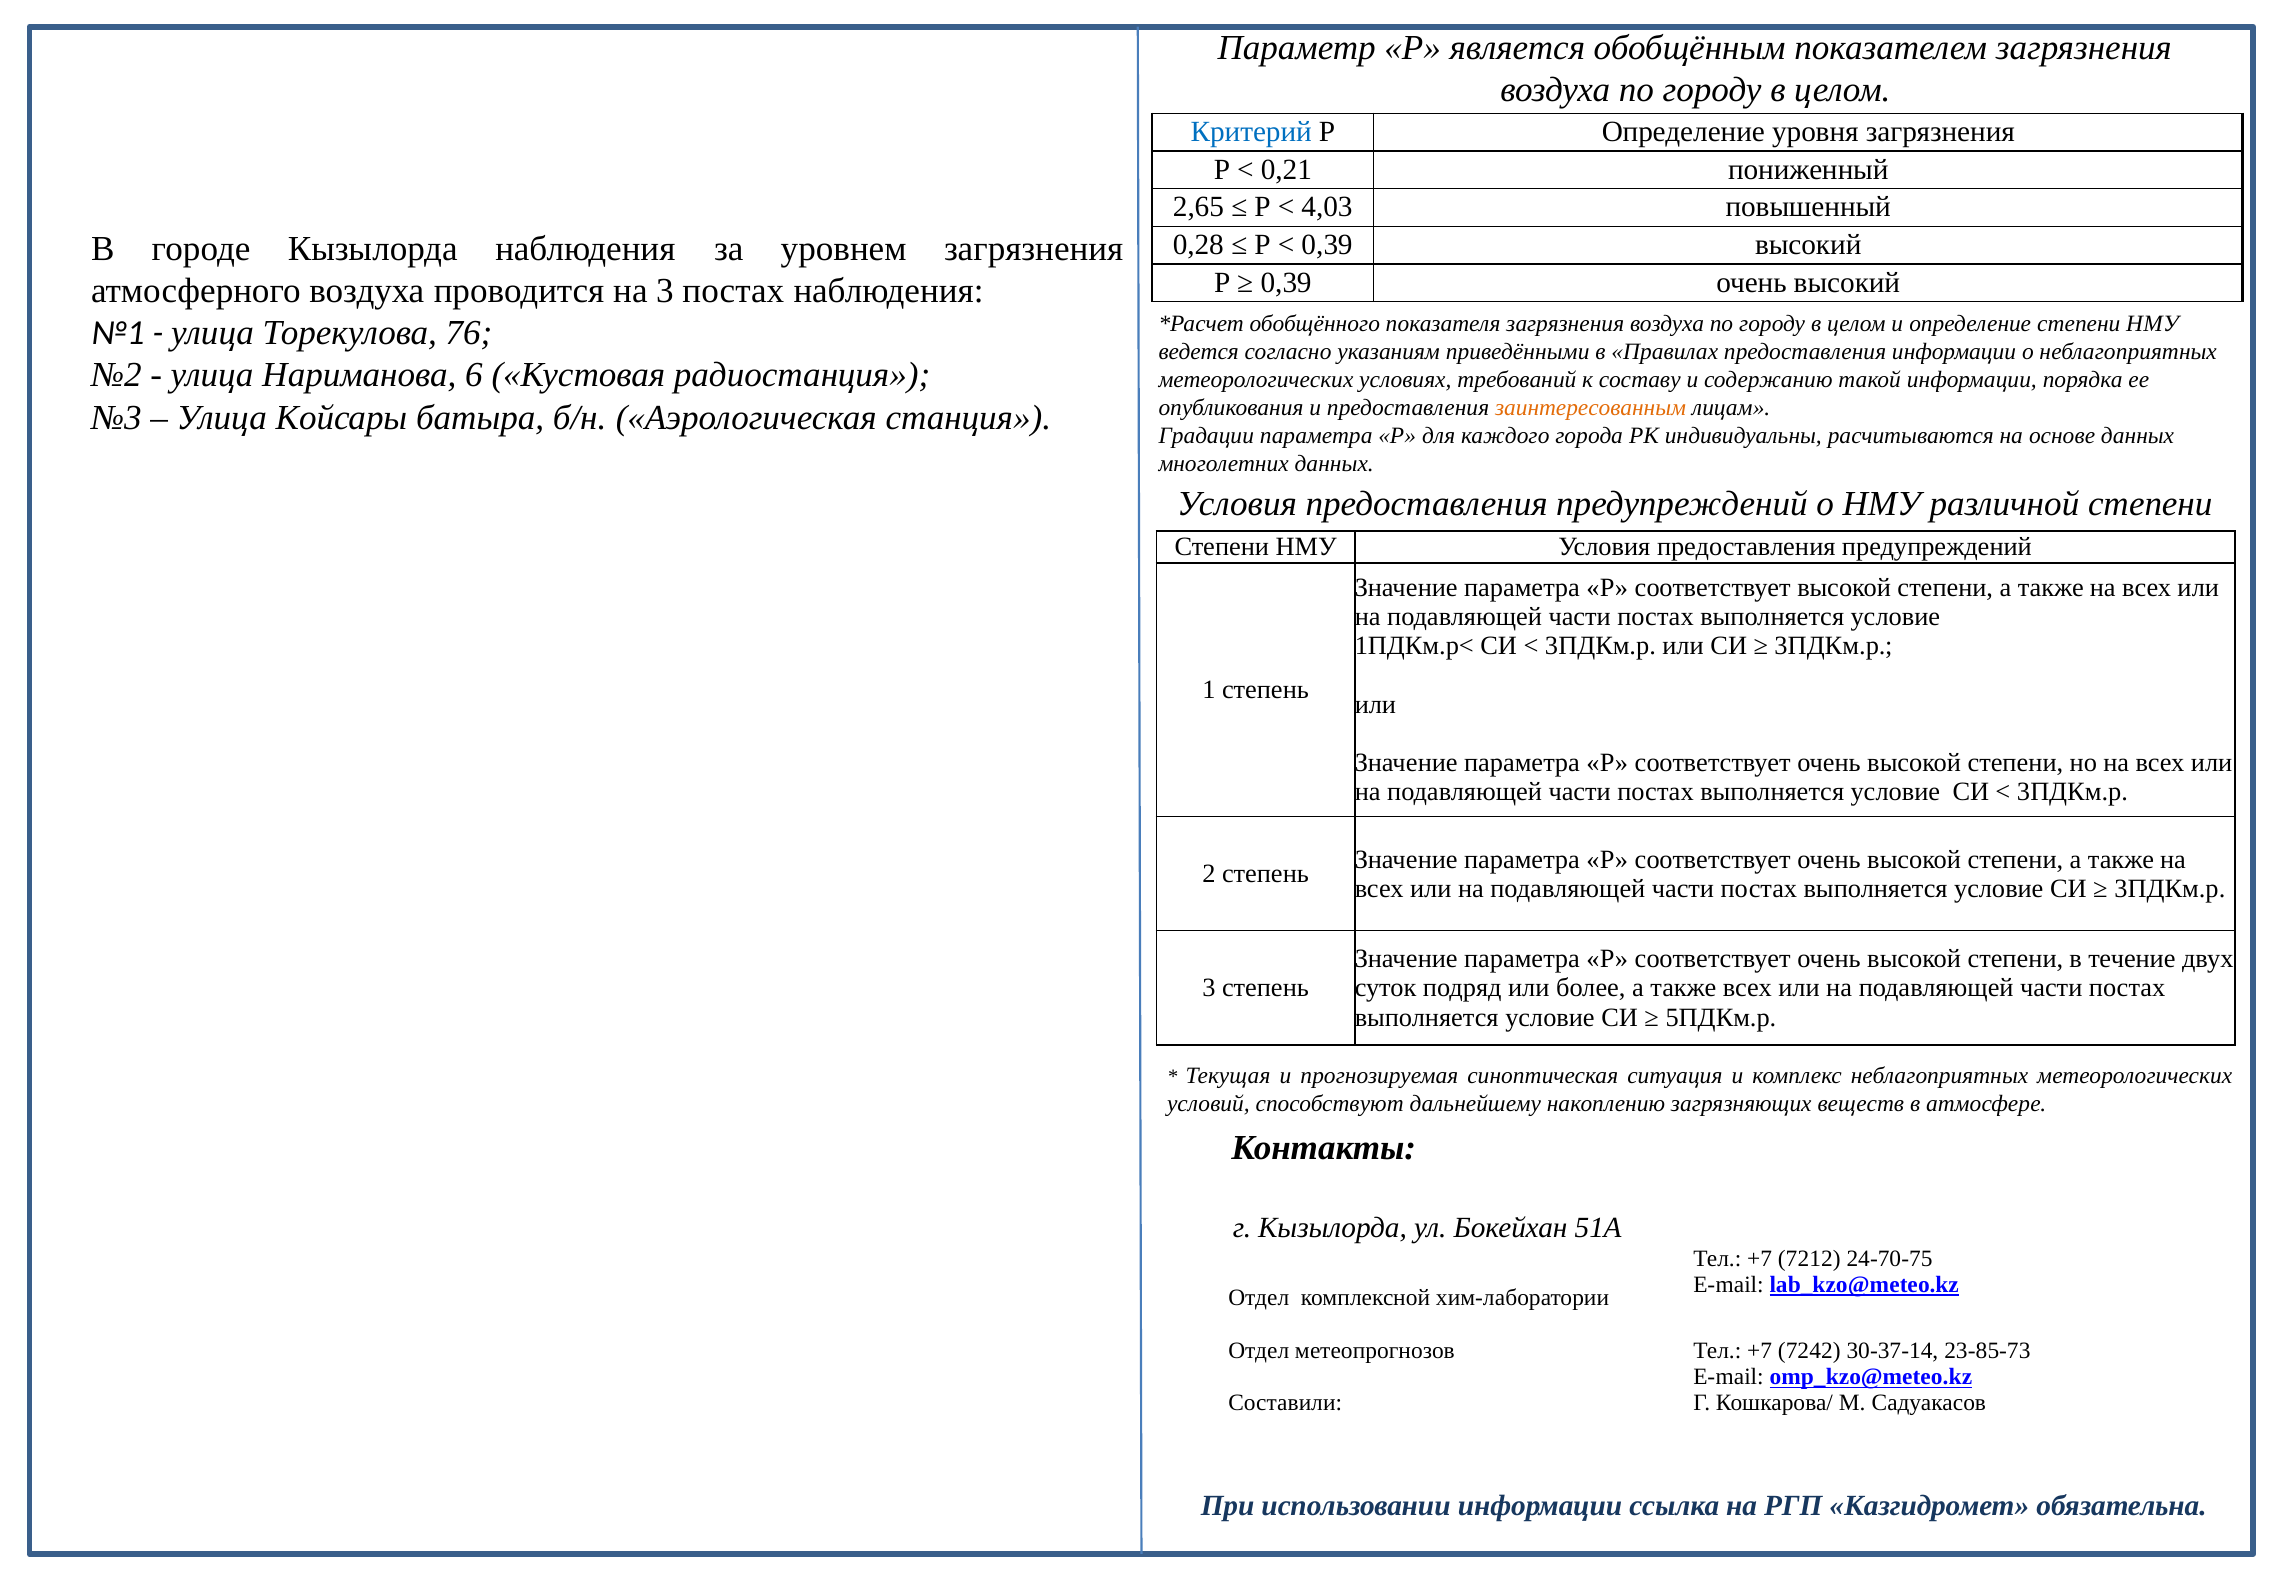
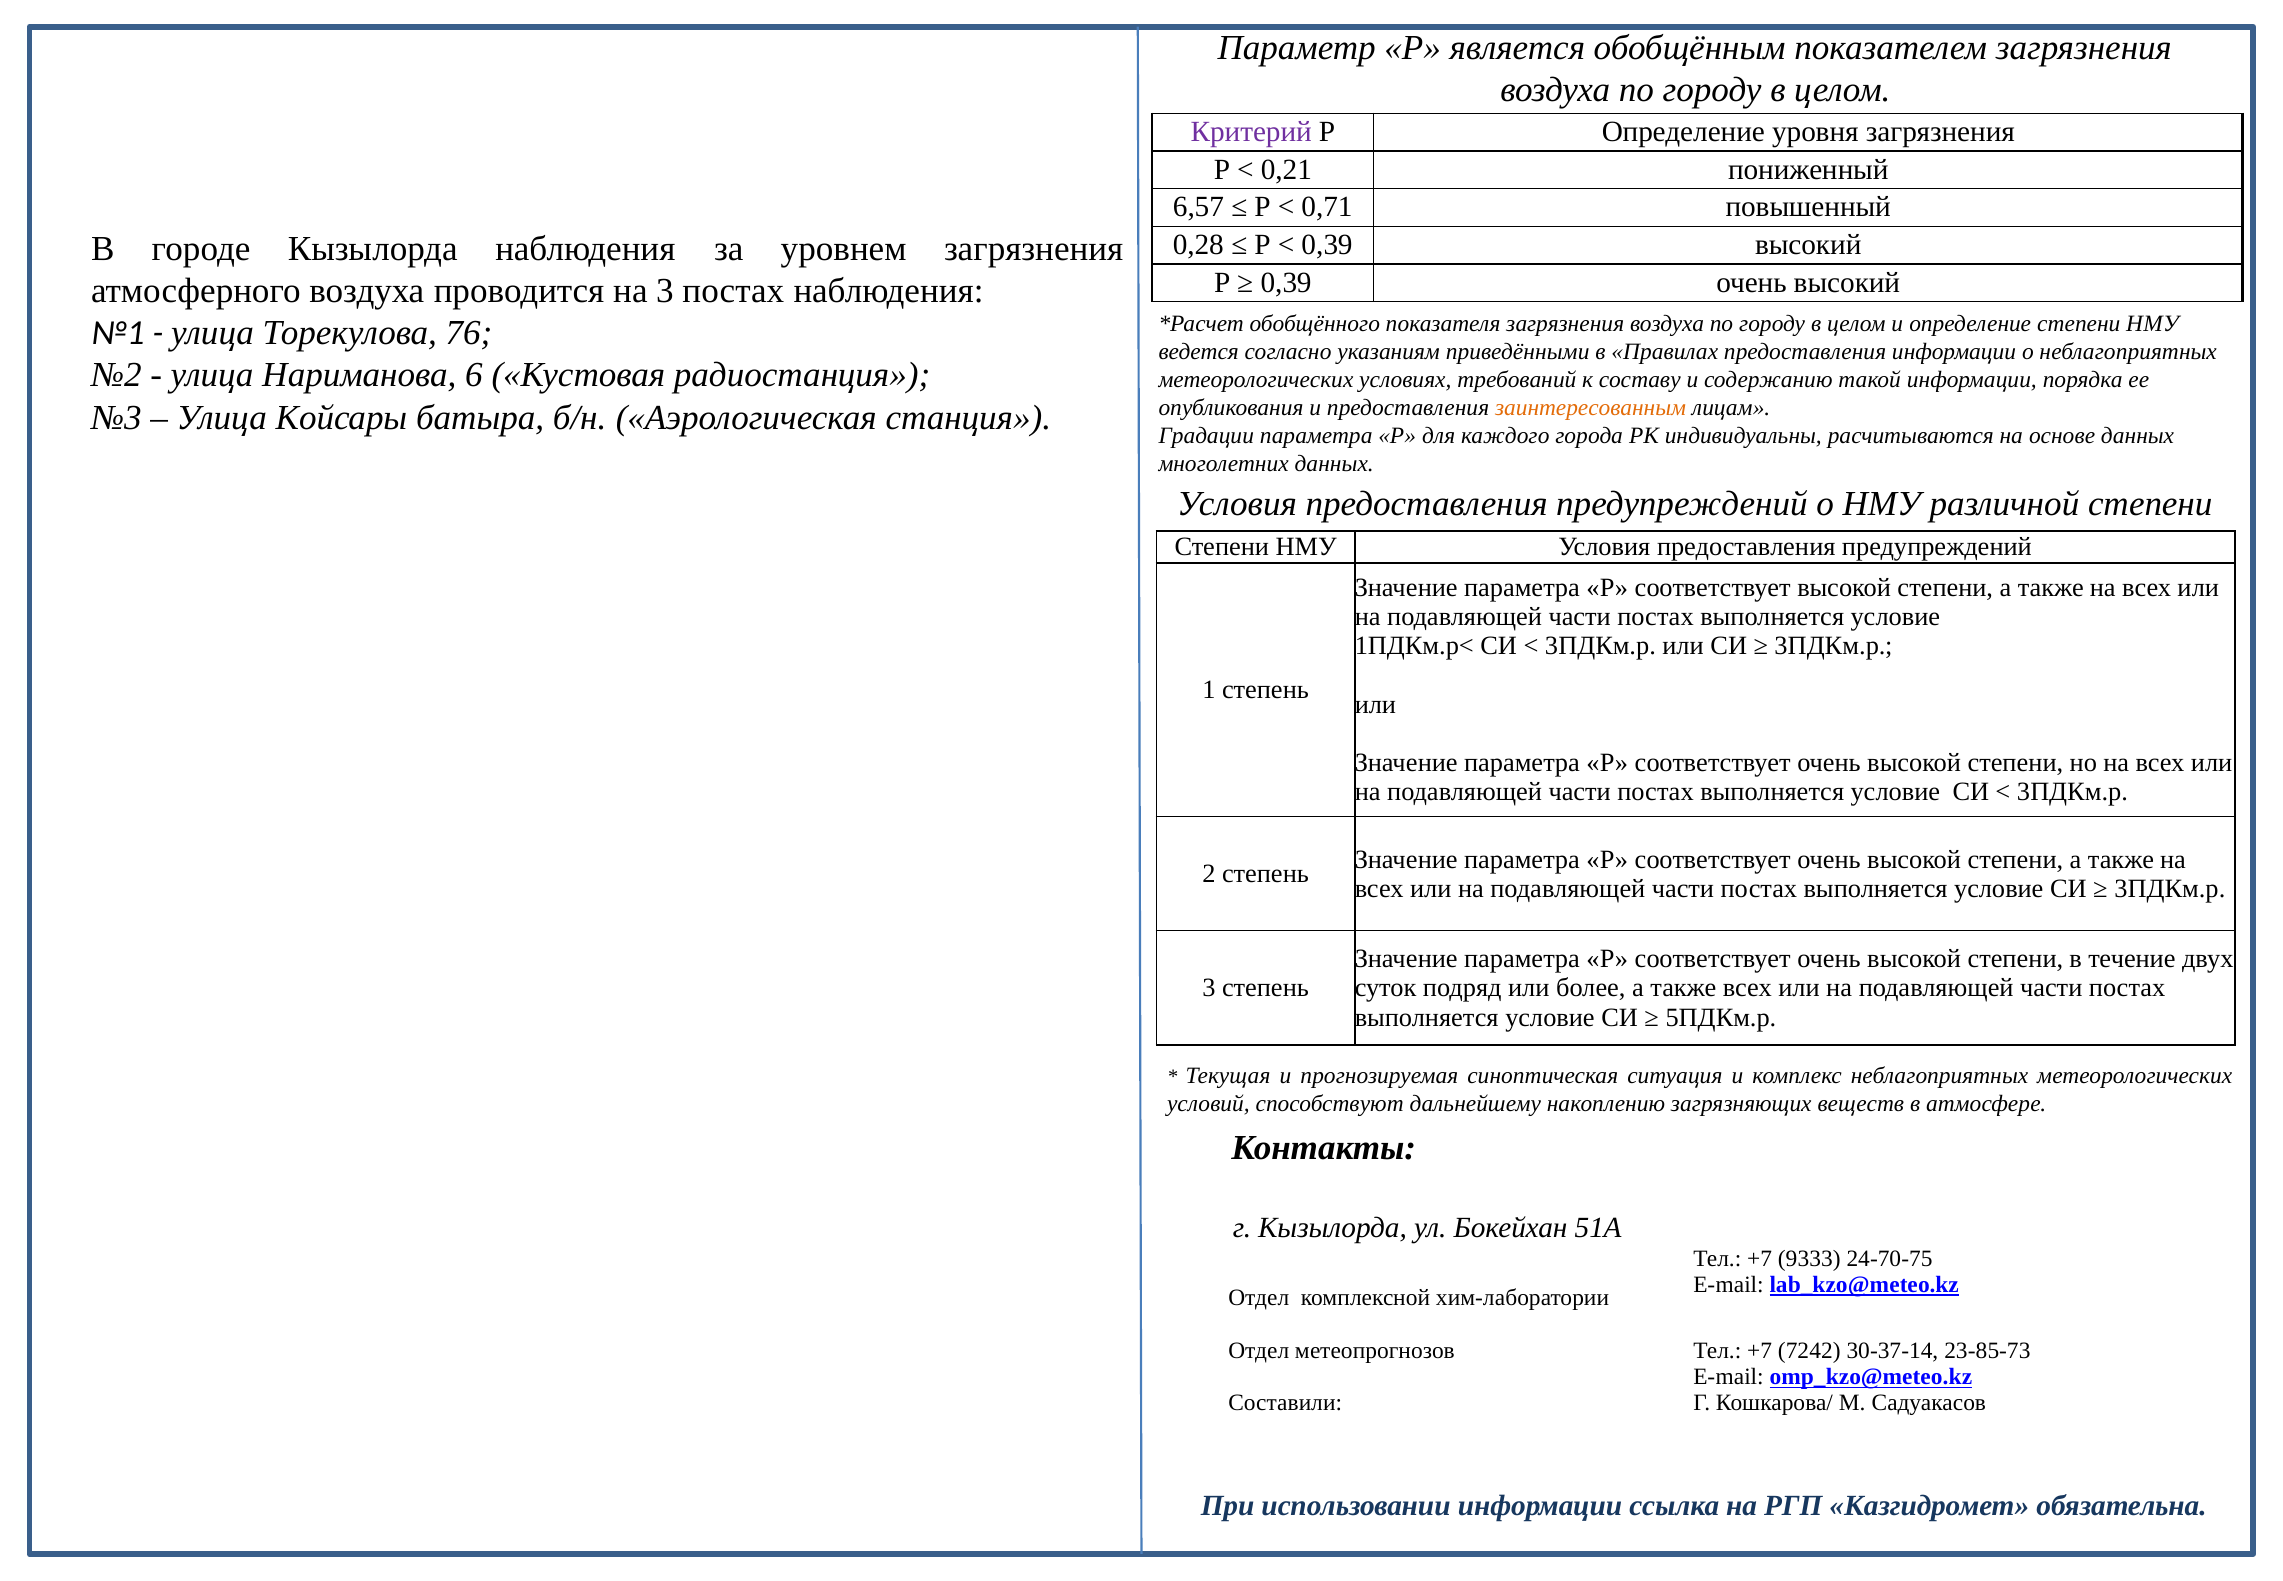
Критерий colour: blue -> purple (1251, 132)
2,65: 2,65 -> 6,57 (1198, 207)
4,03: 4,03 -> 0,71 (1327, 207)
7212: 7212 -> 9333 (1809, 1258)
